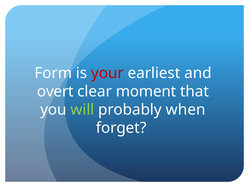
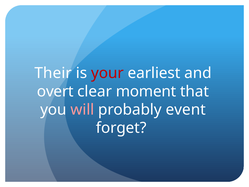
Form: Form -> Their (53, 73)
will colour: light green -> pink (82, 110)
when: when -> event (186, 110)
